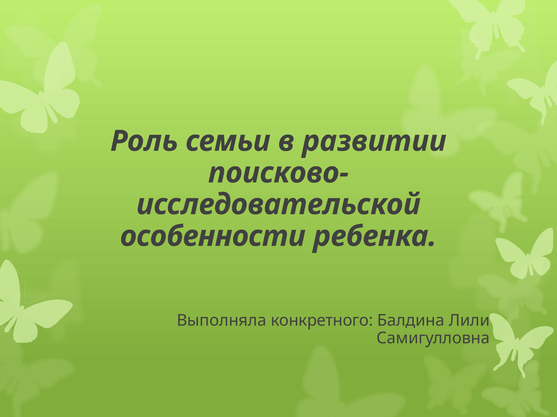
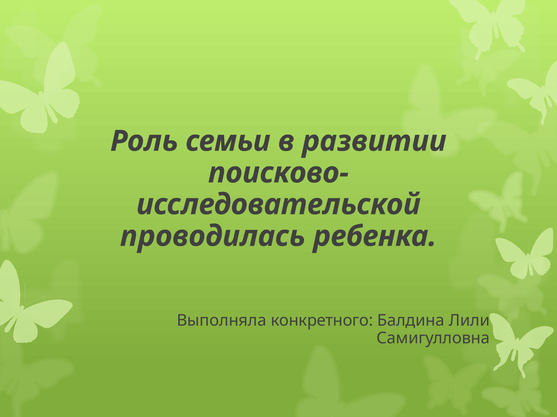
особенности: особенности -> проводилась (213, 237)
